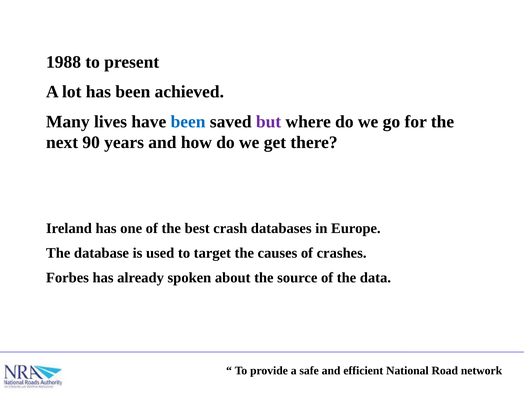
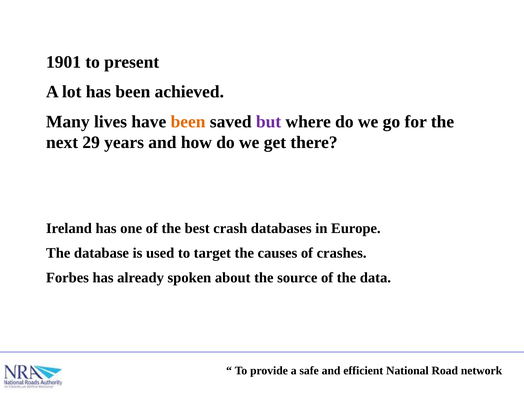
1988: 1988 -> 1901 (64, 62)
been colour: blue -> orange (188, 122)
90: 90 -> 29 (91, 143)
